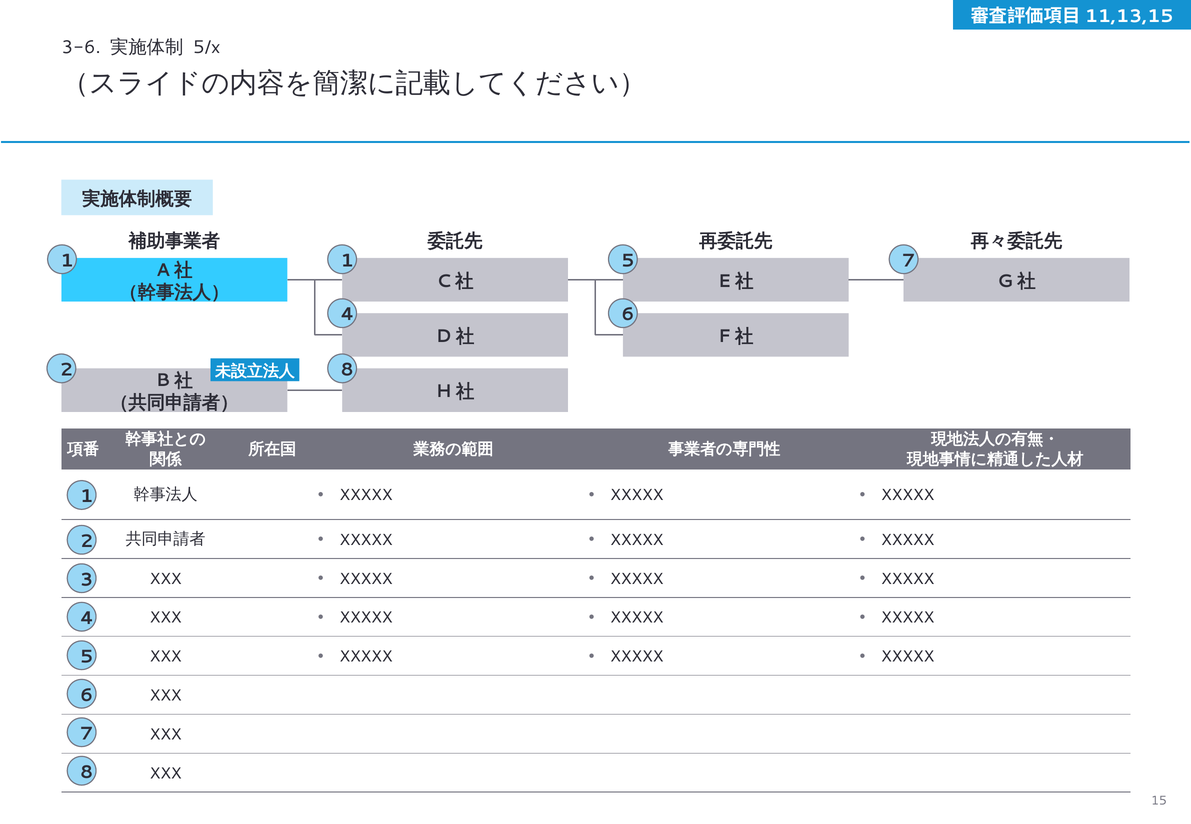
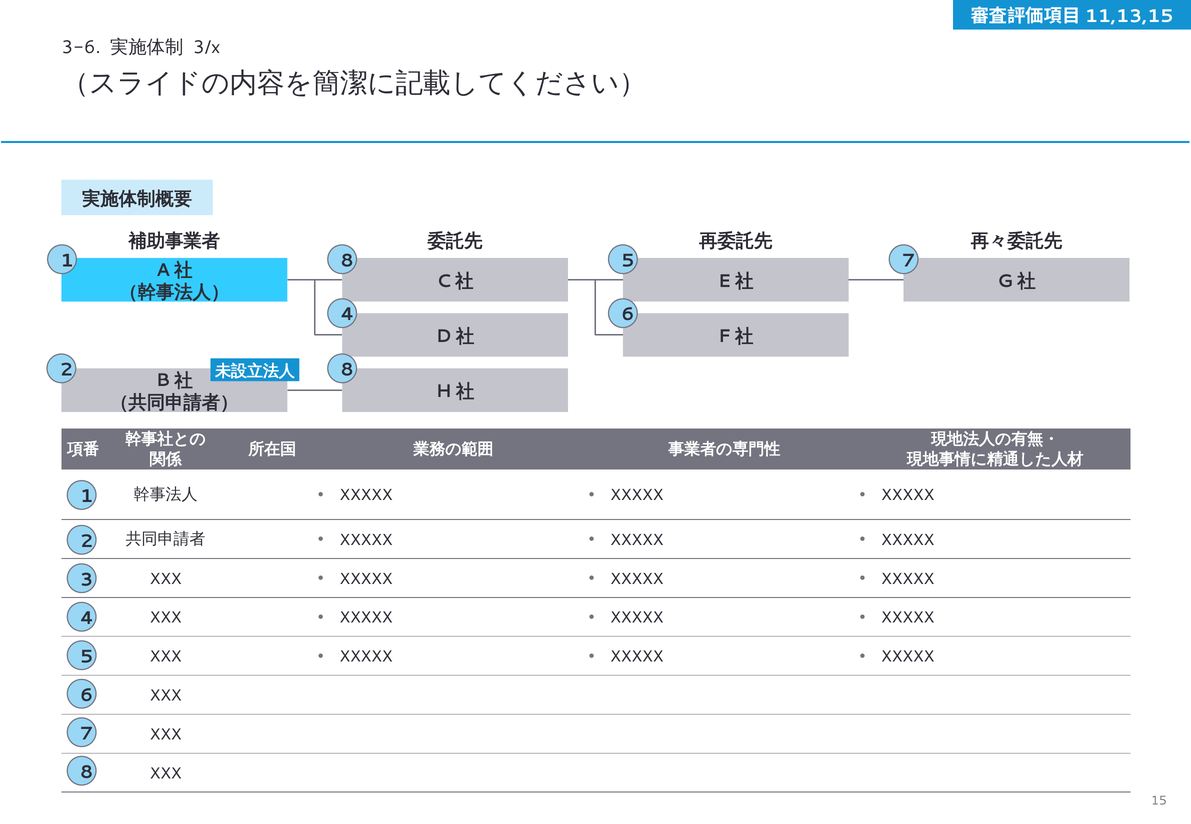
5/x: 5/x -> 3/x (207, 47)
1 1: 1 -> 8 (347, 261)
